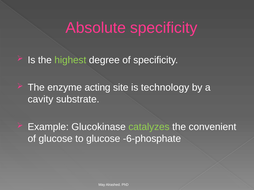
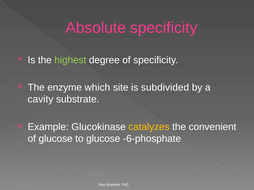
acting: acting -> which (97, 88)
technology: technology -> subdivided (165, 88)
catalyzes colour: light green -> yellow (149, 127)
